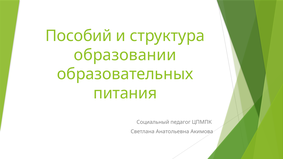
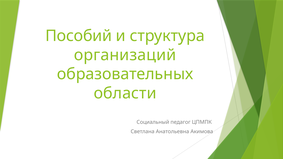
образовании: образовании -> организаций (125, 55)
питания: питания -> области (125, 93)
